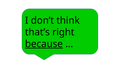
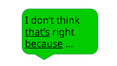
that’s underline: none -> present (37, 32)
